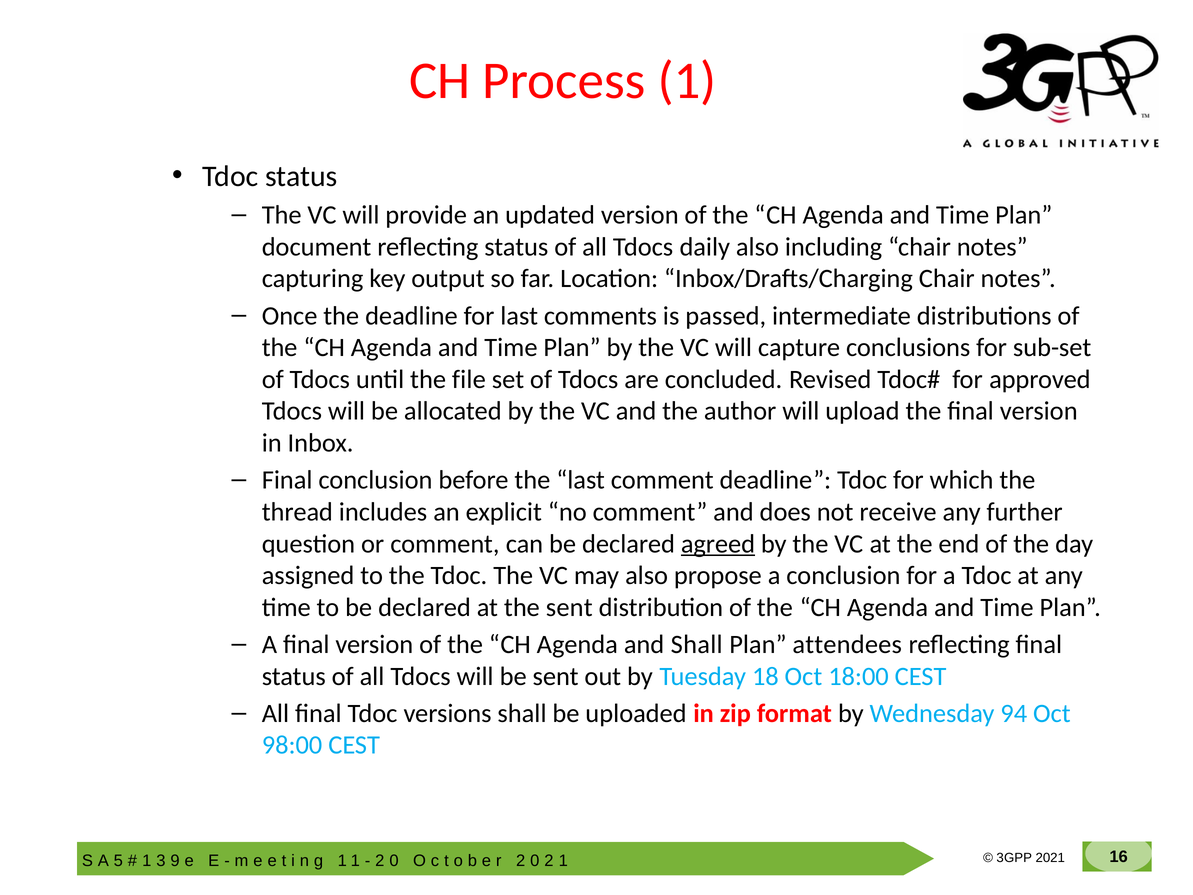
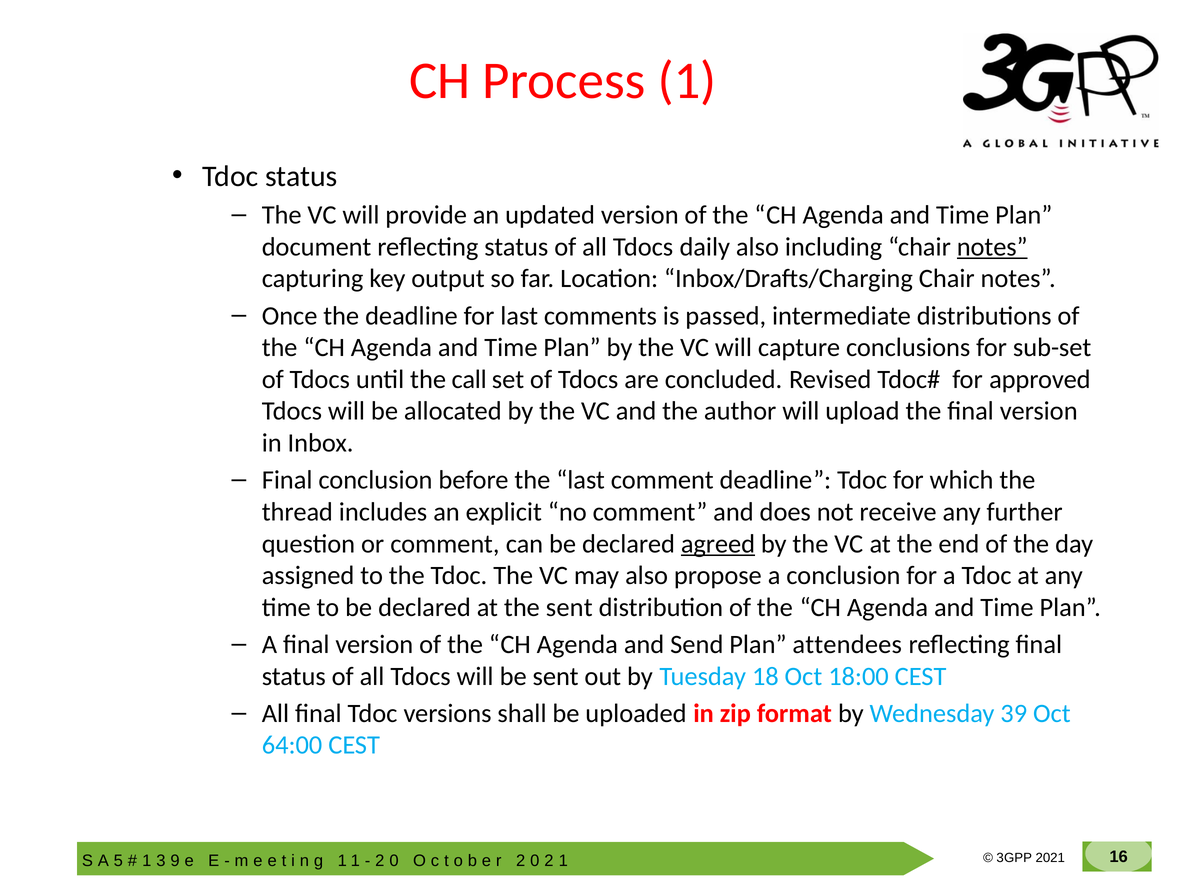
notes underline: none -> present (992, 247)
file: file -> call (469, 379)
and Shall: Shall -> Send (697, 644)
94: 94 -> 39 (1014, 713)
98:00: 98:00 -> 64:00 (292, 745)
